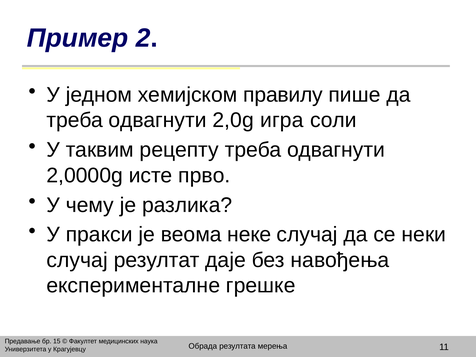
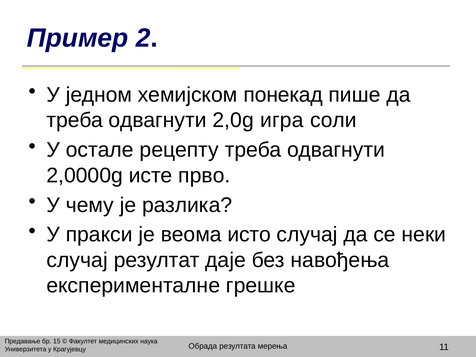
правилу: правилу -> понекад (283, 95)
таквим: таквим -> остале (100, 150)
неке: неке -> исто (249, 235)
